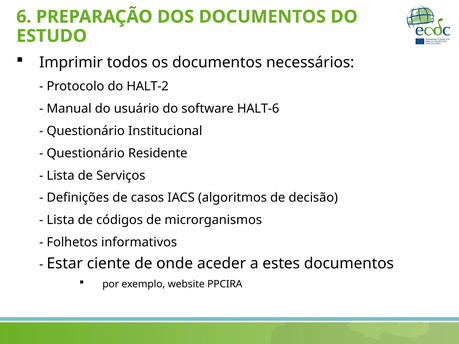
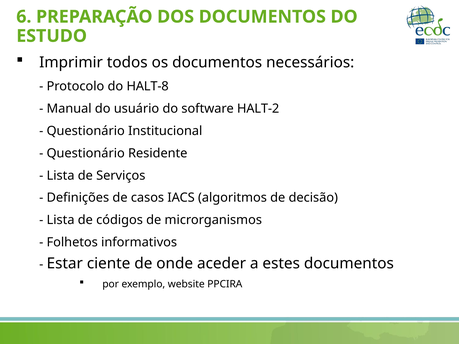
HALT-2: HALT-2 -> HALT-8 (148, 86)
HALT-6: HALT-6 -> HALT-2 (258, 109)
